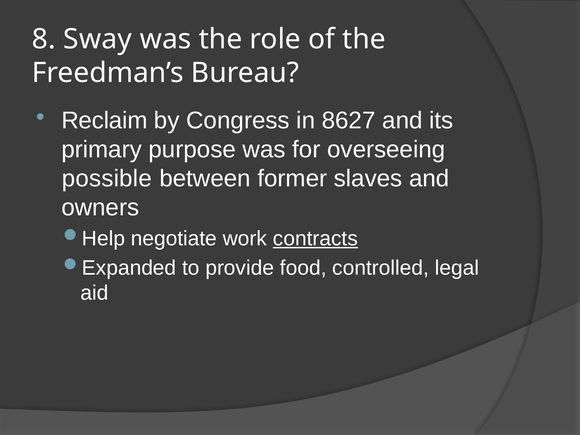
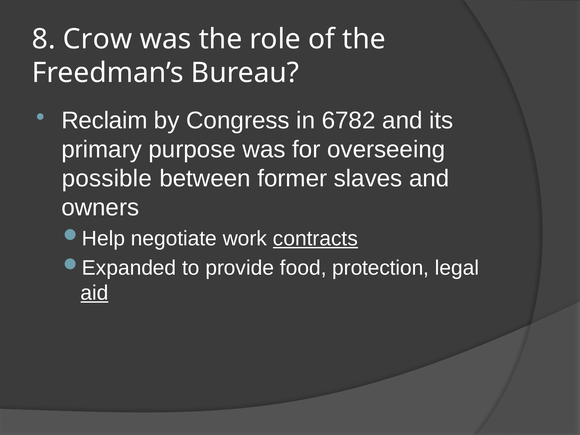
Sway: Sway -> Crow (98, 39)
8627: 8627 -> 6782 (349, 121)
controlled: controlled -> protection (381, 268)
aid underline: none -> present (94, 293)
